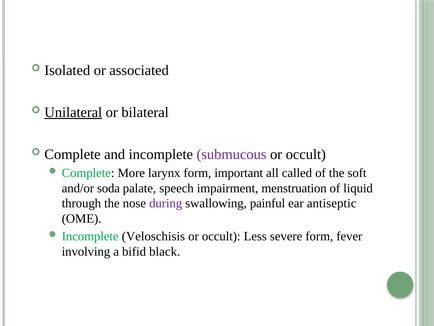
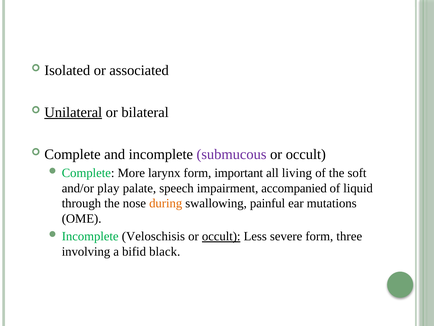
called: called -> living (297, 173)
soda: soda -> play (108, 188)
menstruation: menstruation -> accompanied (294, 188)
during colour: purple -> orange (166, 203)
antiseptic: antiseptic -> mutations (332, 203)
occult underline: none -> present (221, 236)
fever: fever -> three (349, 236)
